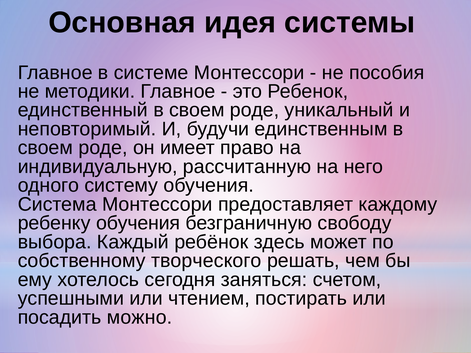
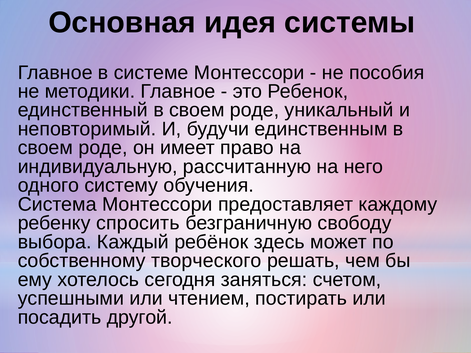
ребенку обучения: обучения -> спросить (138, 223)
можно: можно -> другой (140, 318)
